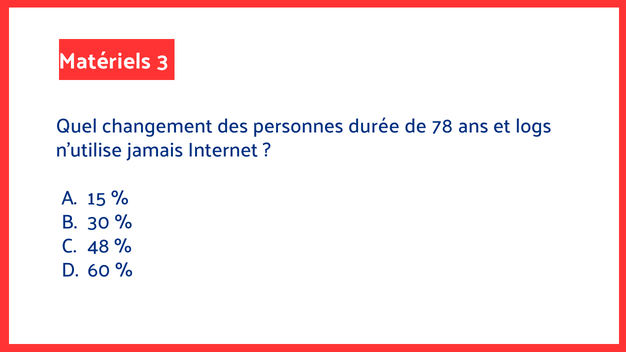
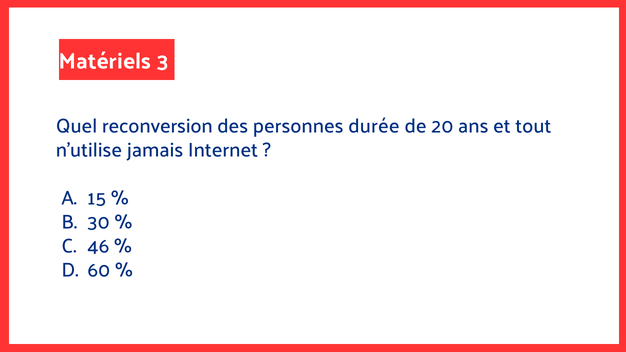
changement: changement -> reconversion (157, 126)
78: 78 -> 20 (442, 126)
logs: logs -> tout (533, 126)
48: 48 -> 46 (98, 246)
